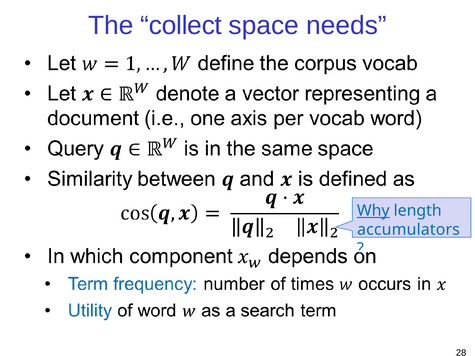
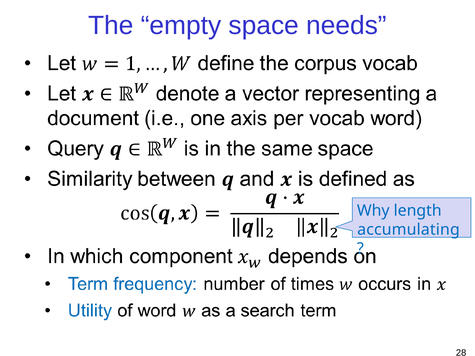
collect: collect -> empty (181, 26)
Why underline: present -> none (373, 211)
accumulators: accumulators -> accumulating (408, 230)
